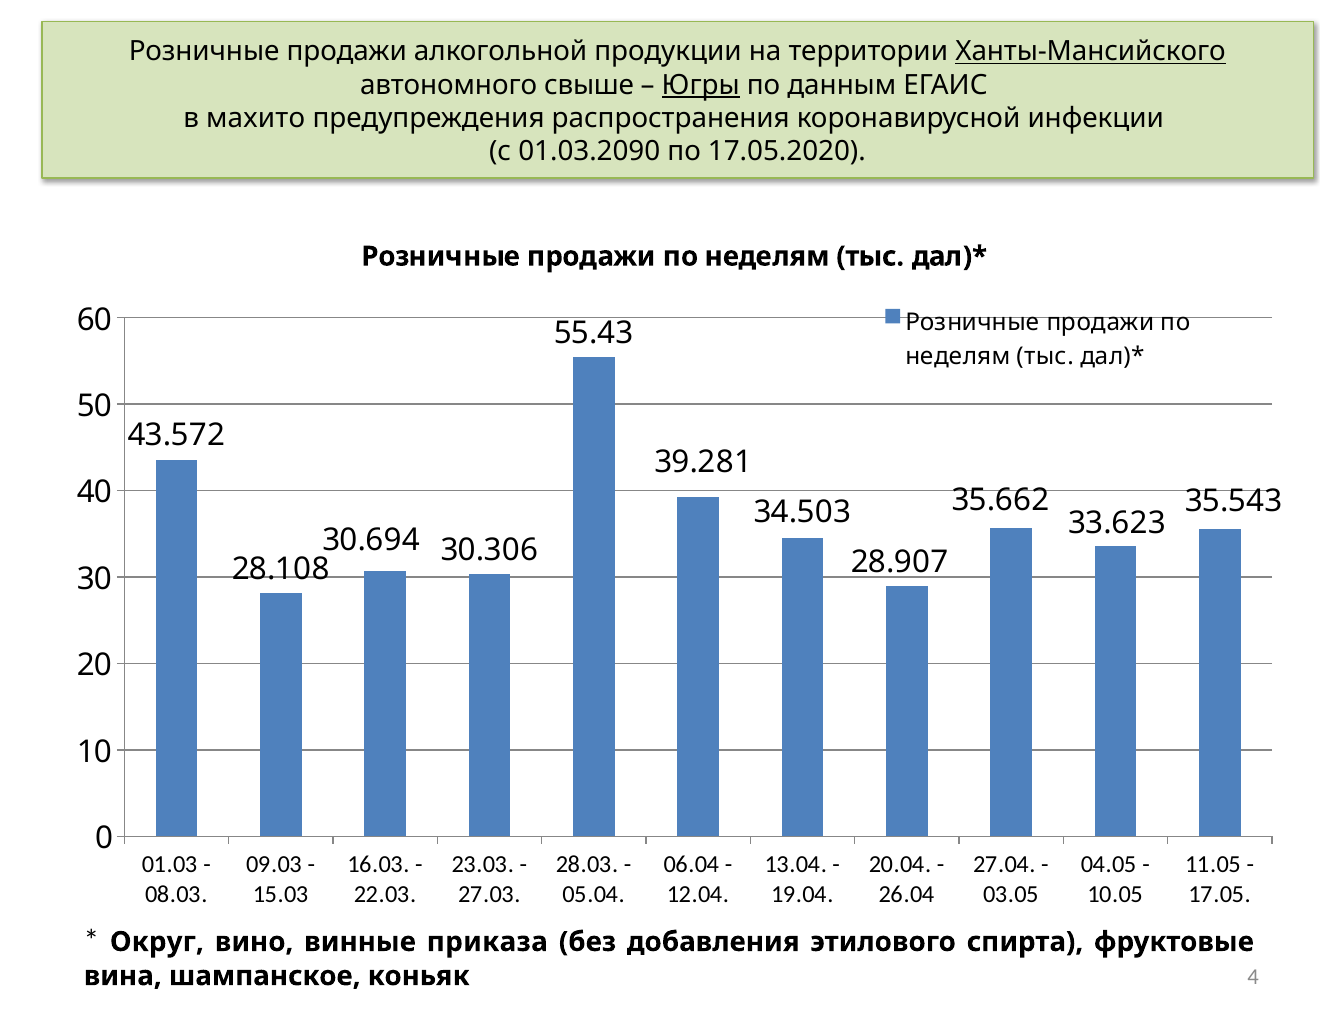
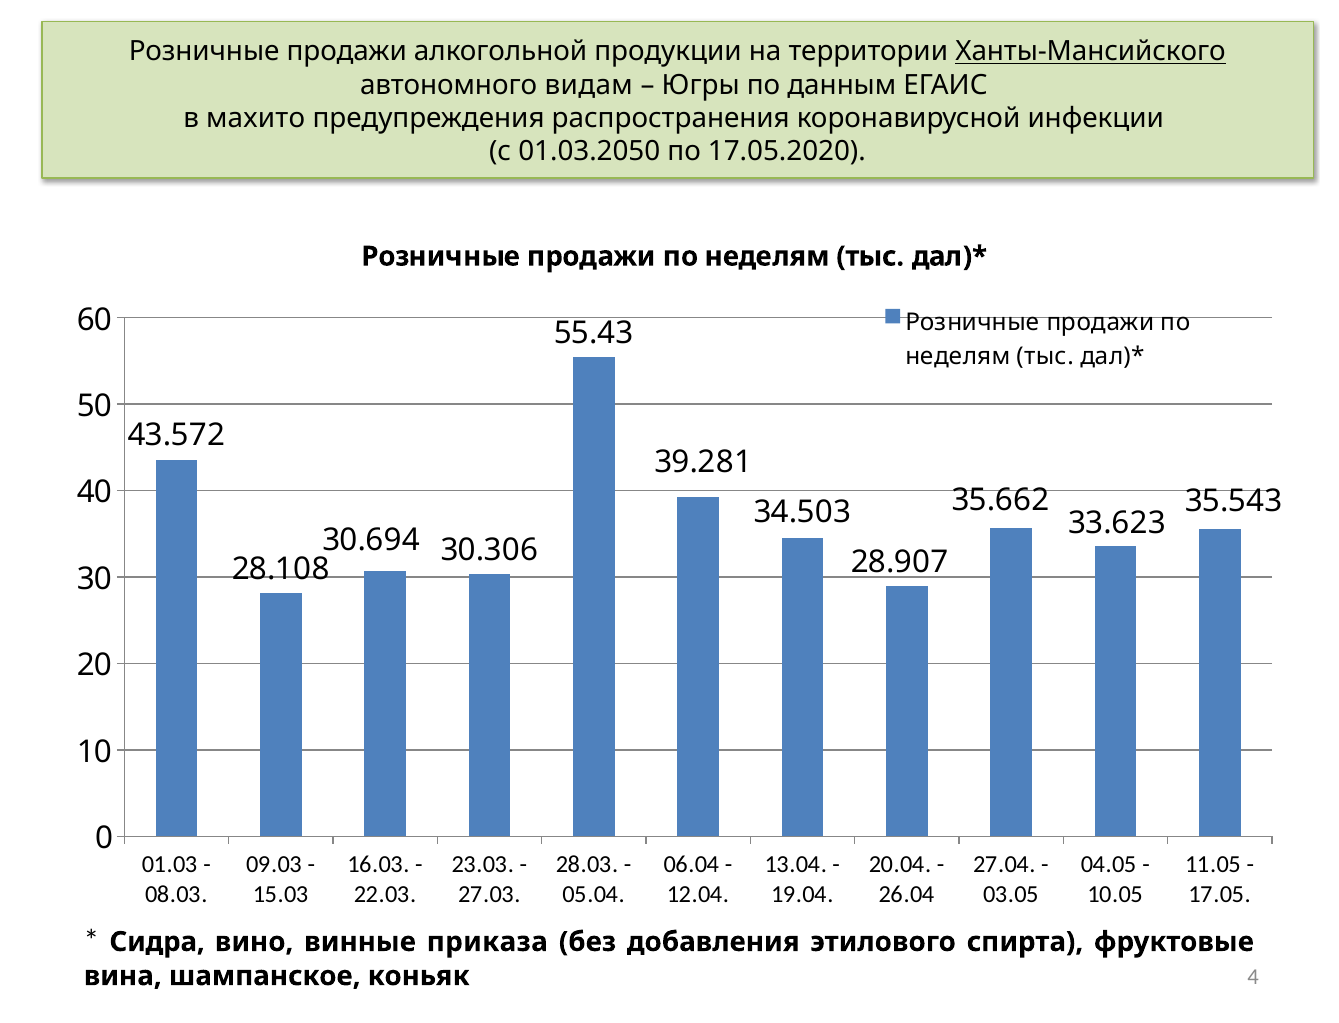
свыше: свыше -> видам (589, 85)
Югры underline: present -> none (701, 85)
01.03.2090: 01.03.2090 -> 01.03.2050 (589, 152)
Округ: Округ -> Сидра (157, 942)
